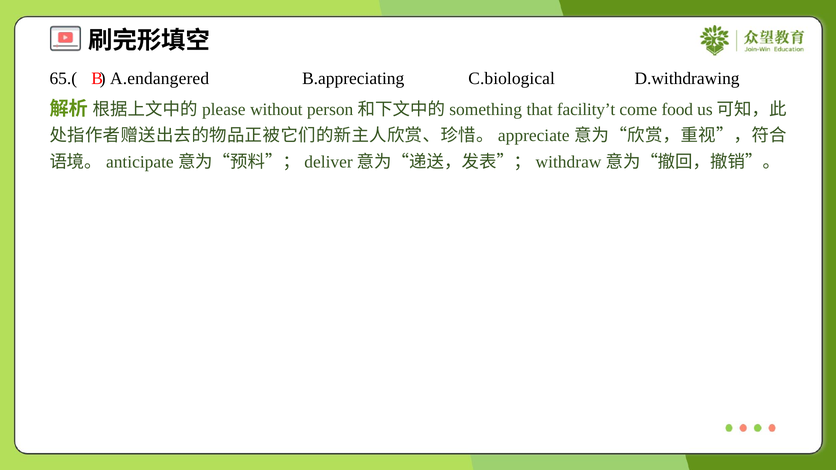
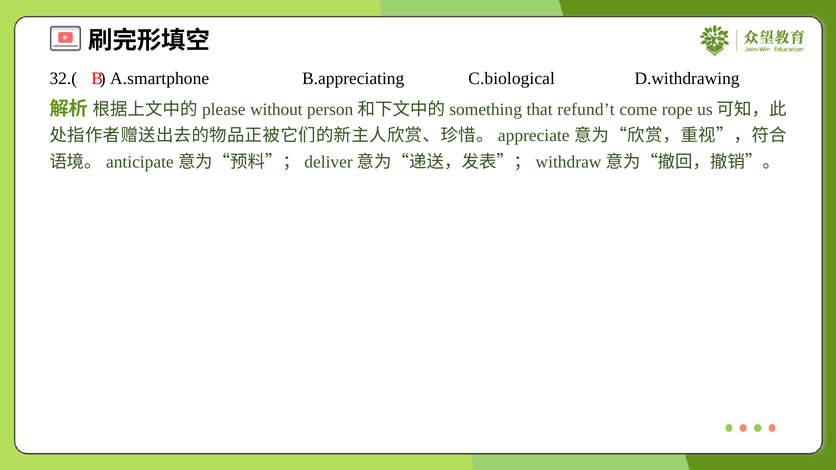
65.(: 65.( -> 32.( (63, 78)
A.endangered: A.endangered -> A.smartphone (160, 78)
facility’t: facility’t -> refund’t (586, 109)
food: food -> rope (677, 109)
